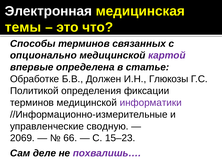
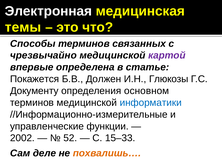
опционально: опционально -> чрезвычайно (43, 56)
Обработке: Обработке -> Покажется (35, 79)
Политикой: Политикой -> Документу (34, 91)
фиксации: фиксации -> основном (147, 91)
информатики colour: purple -> blue (151, 103)
сводную: сводную -> функции (108, 127)
2069: 2069 -> 2002 (22, 138)
66: 66 -> 52 (70, 138)
15–23: 15–23 -> 15–33 (120, 138)
похвалишь… colour: purple -> orange (107, 154)
